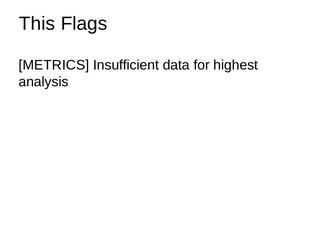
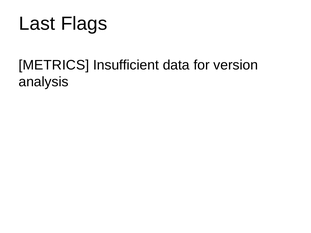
This: This -> Last (37, 24)
highest: highest -> version (236, 65)
